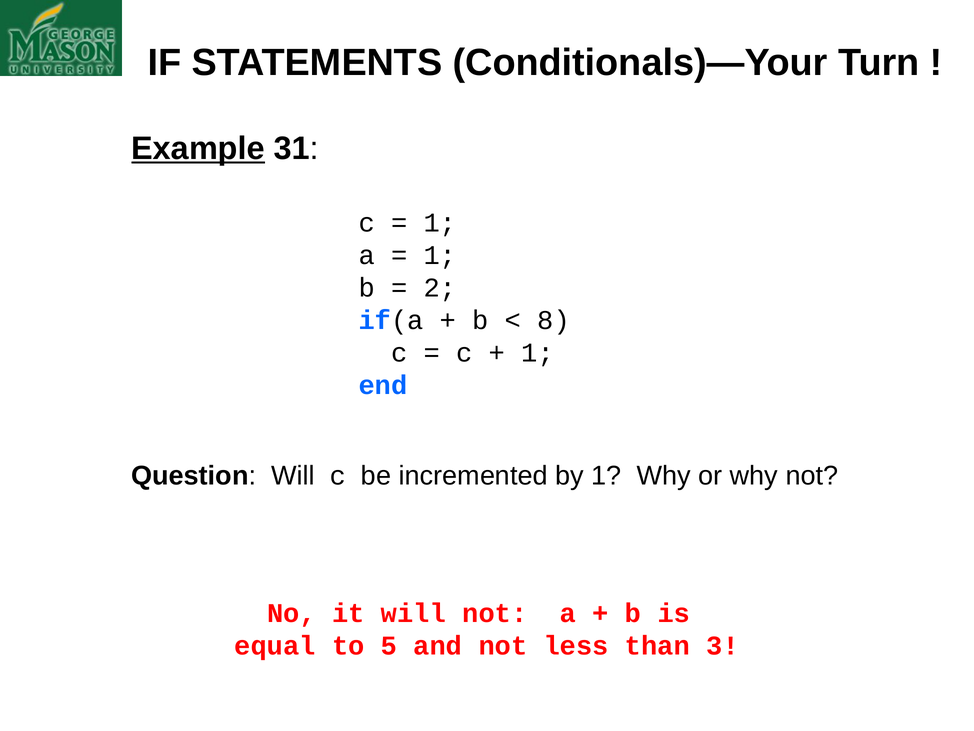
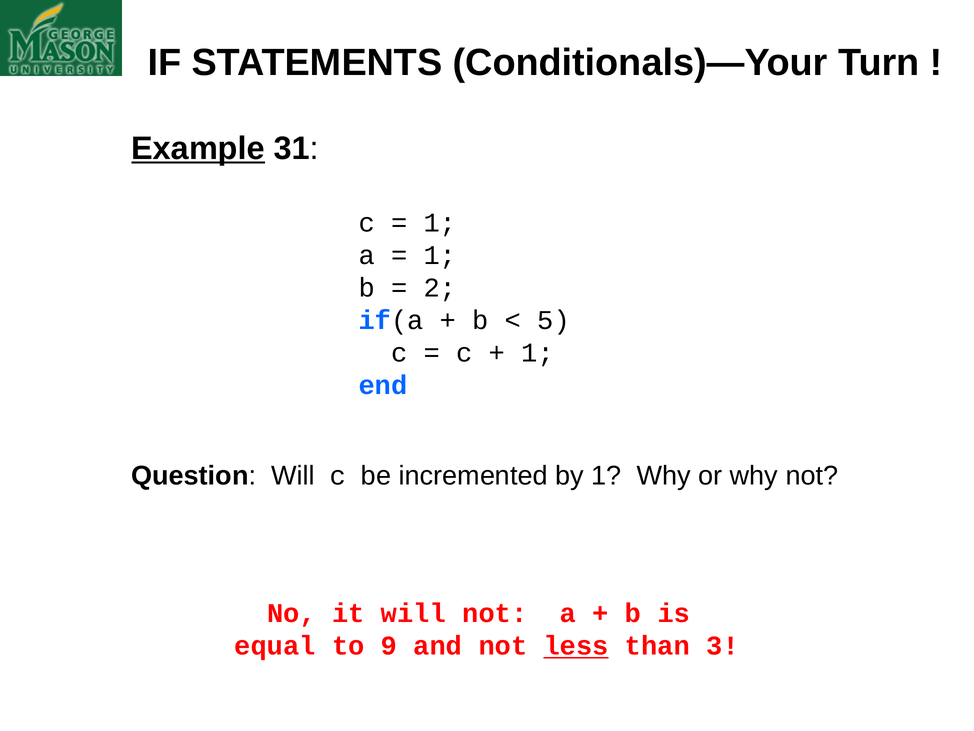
8: 8 -> 5 (554, 320)
5: 5 -> 9 (389, 646)
less underline: none -> present (576, 646)
